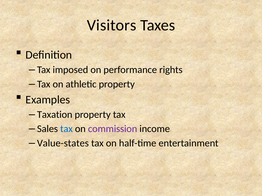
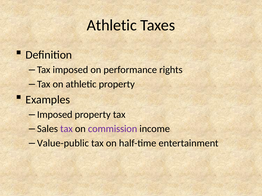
Visitors: Visitors -> Athletic (112, 25)
Taxation: Taxation -> Imposed (55, 115)
tax colour: blue -> purple (66, 129)
Value-states: Value-states -> Value-public (63, 143)
